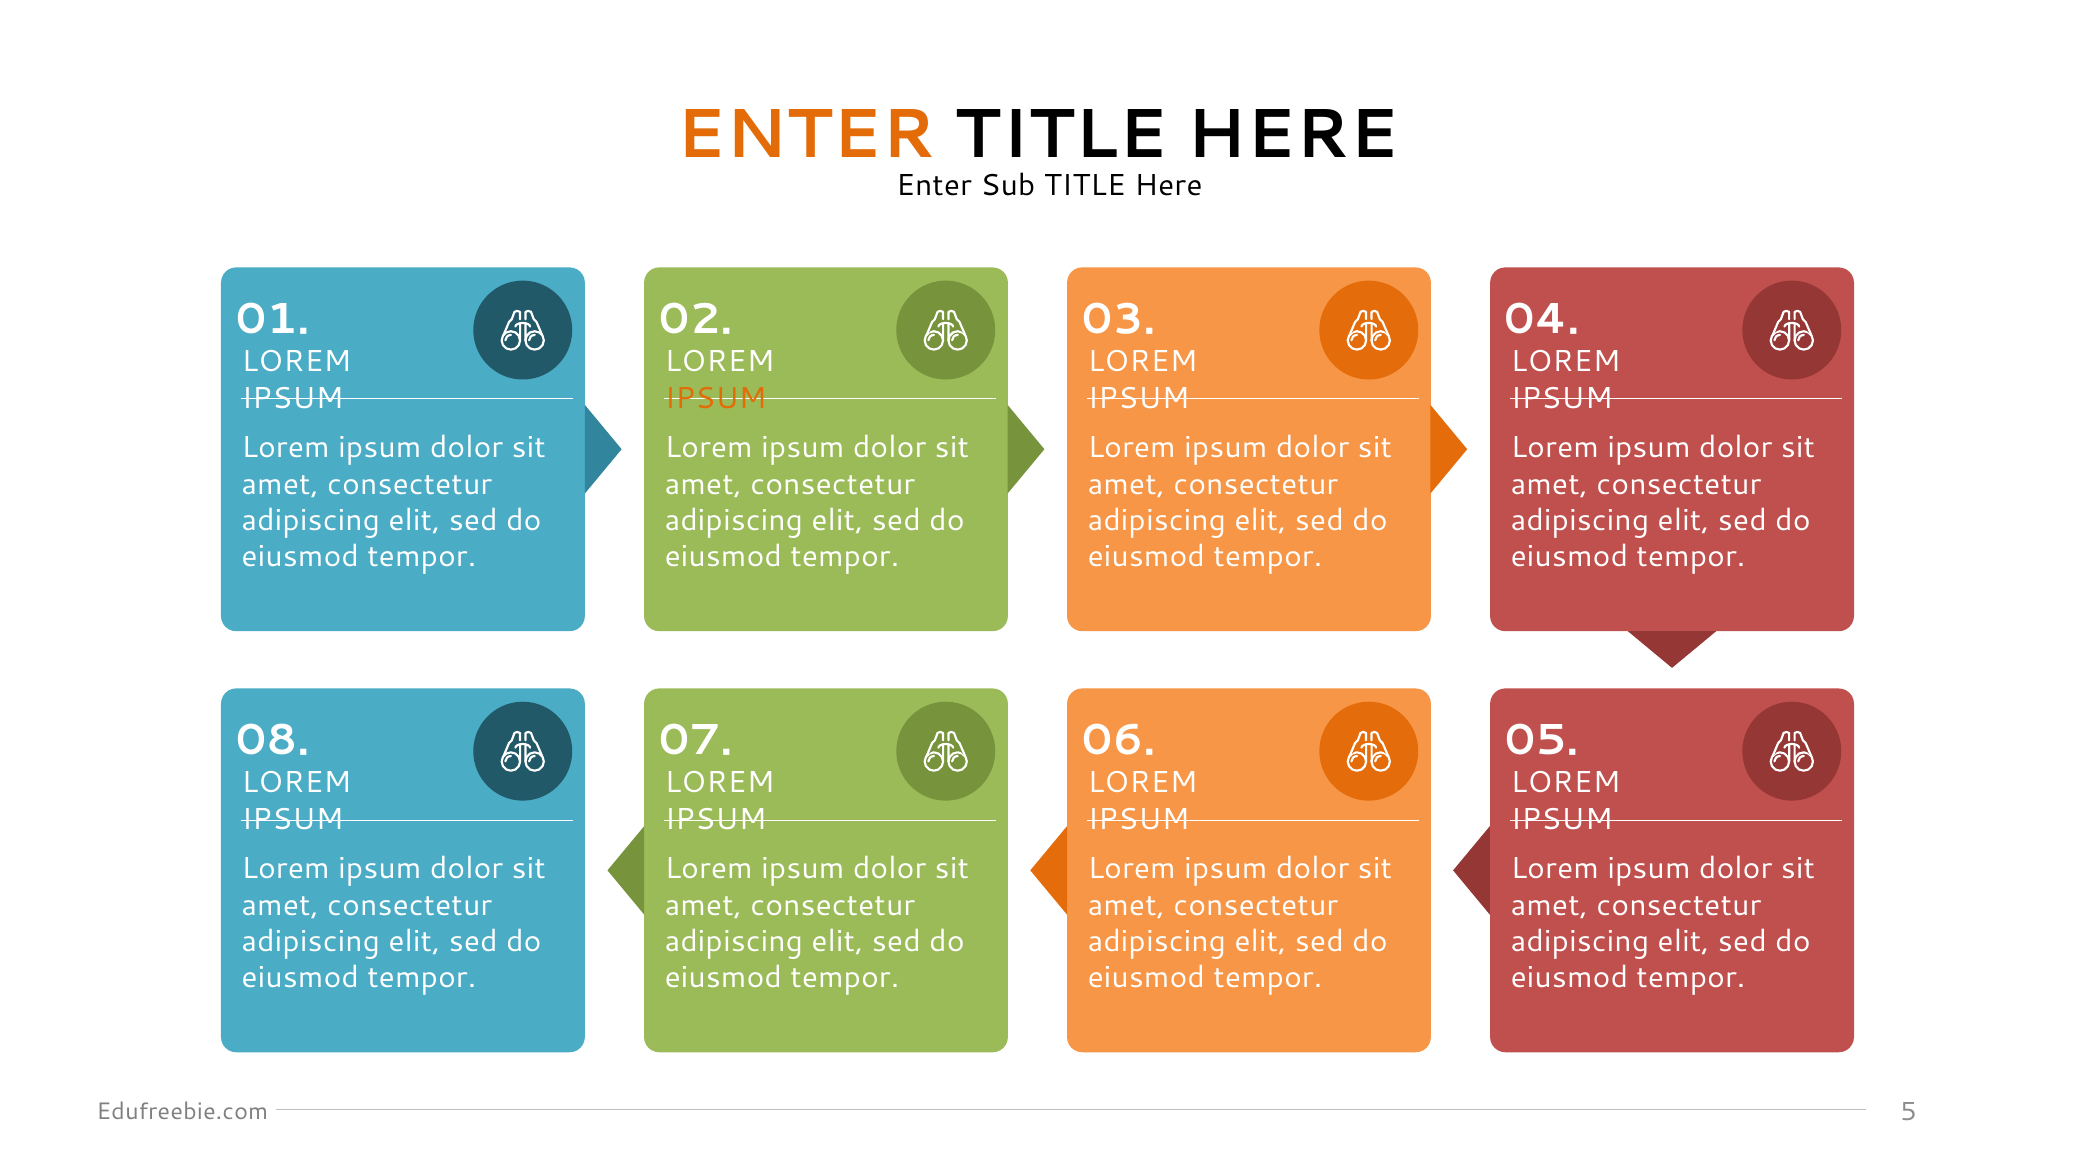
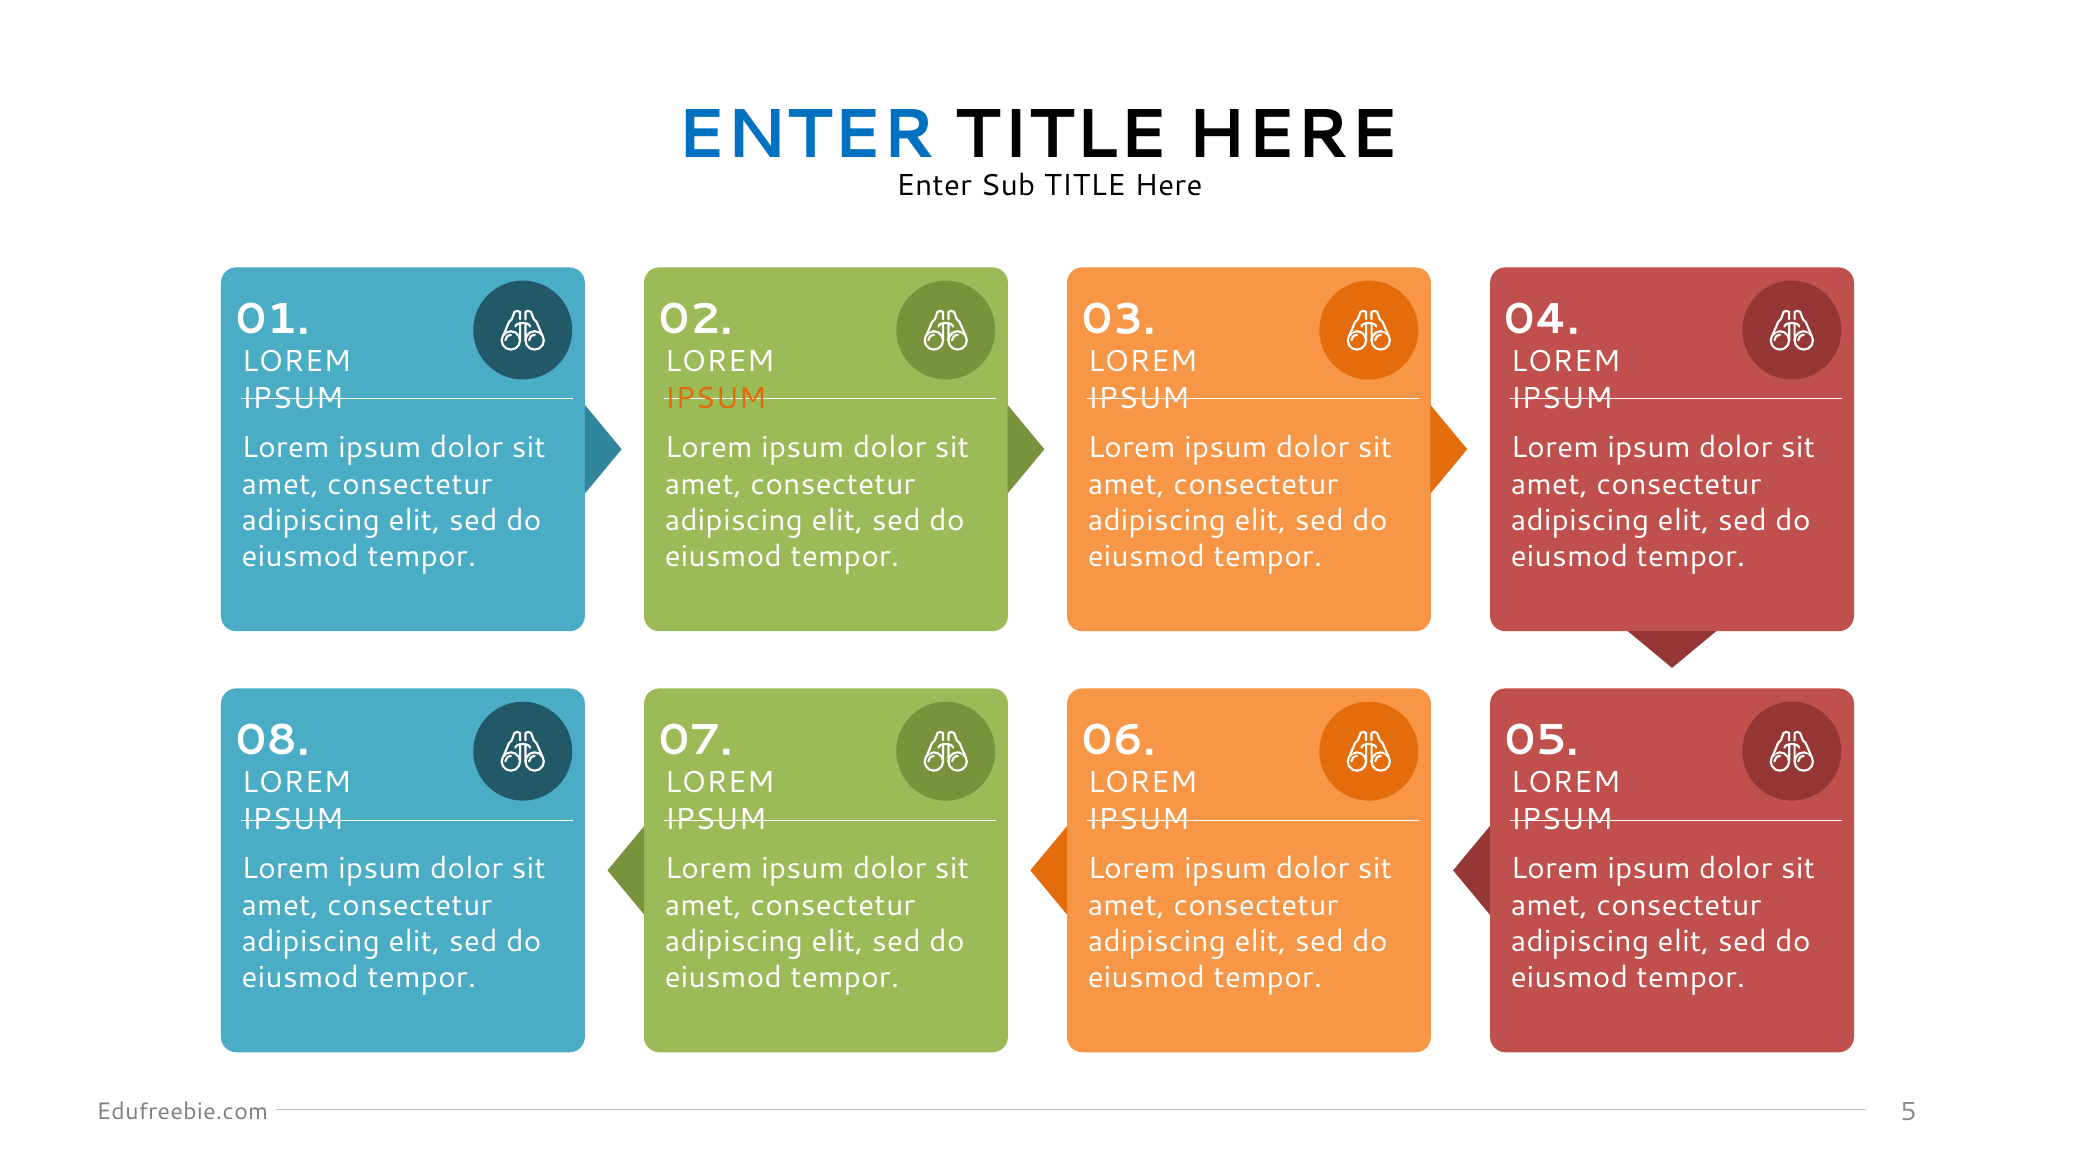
ENTER colour: orange -> blue (806, 135)
